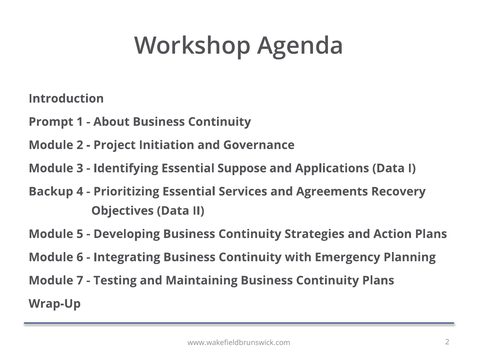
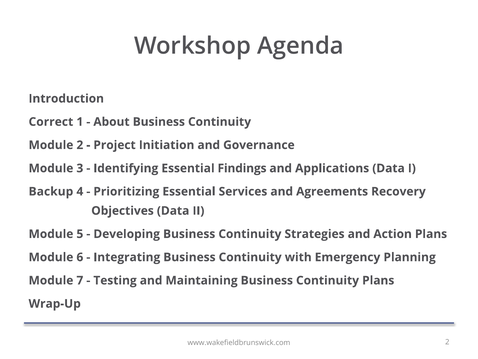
Prompt: Prompt -> Correct (51, 122)
Suppose: Suppose -> Findings (242, 168)
